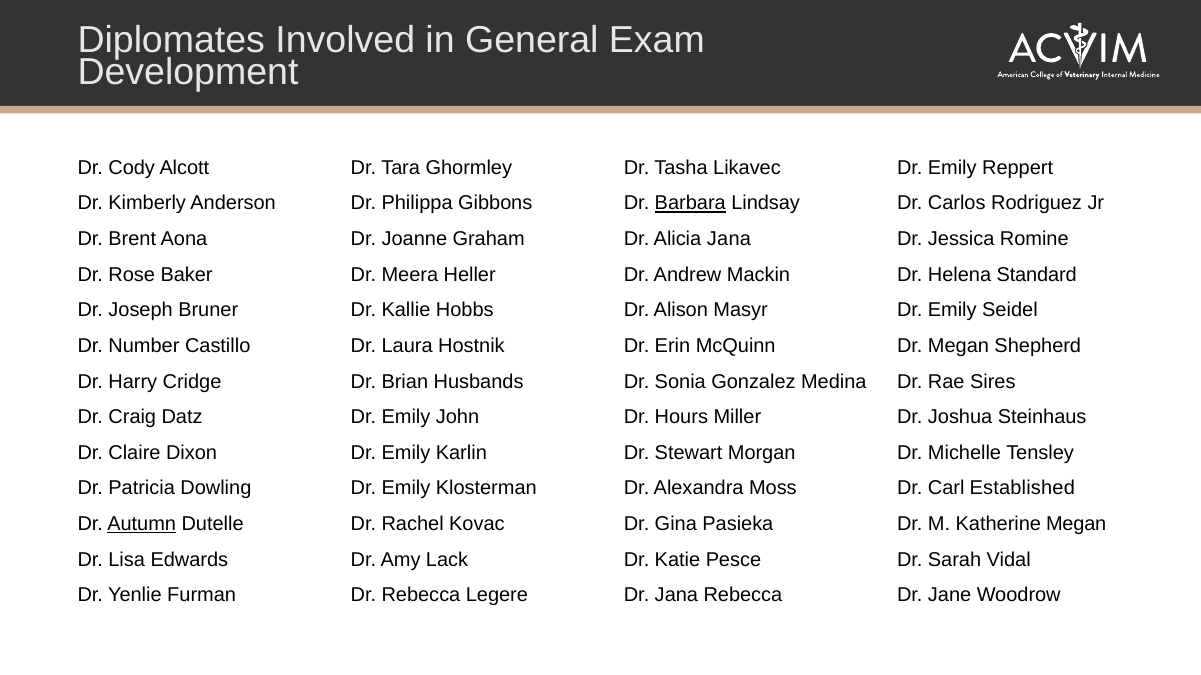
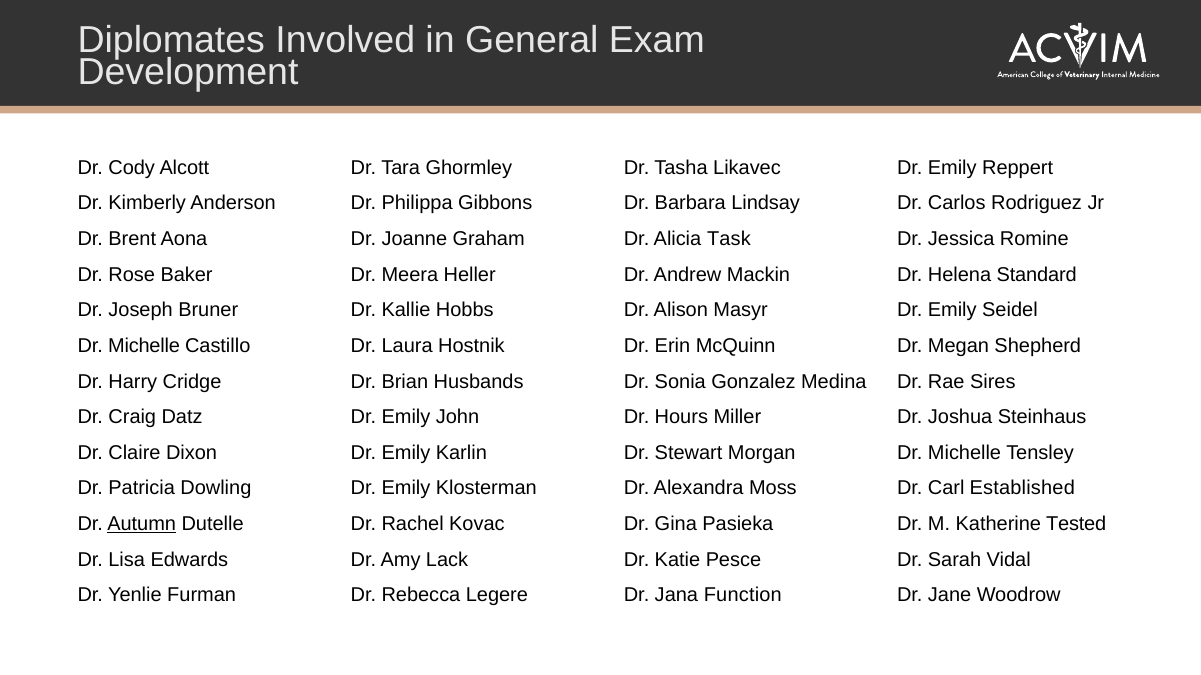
Barbara underline: present -> none (690, 204)
Alicia Jana: Jana -> Task (729, 239)
Number: Number -> Michelle (144, 346)
Katherine Megan: Megan -> Tested (1076, 524)
Jana Rebecca: Rebecca -> Function (743, 596)
